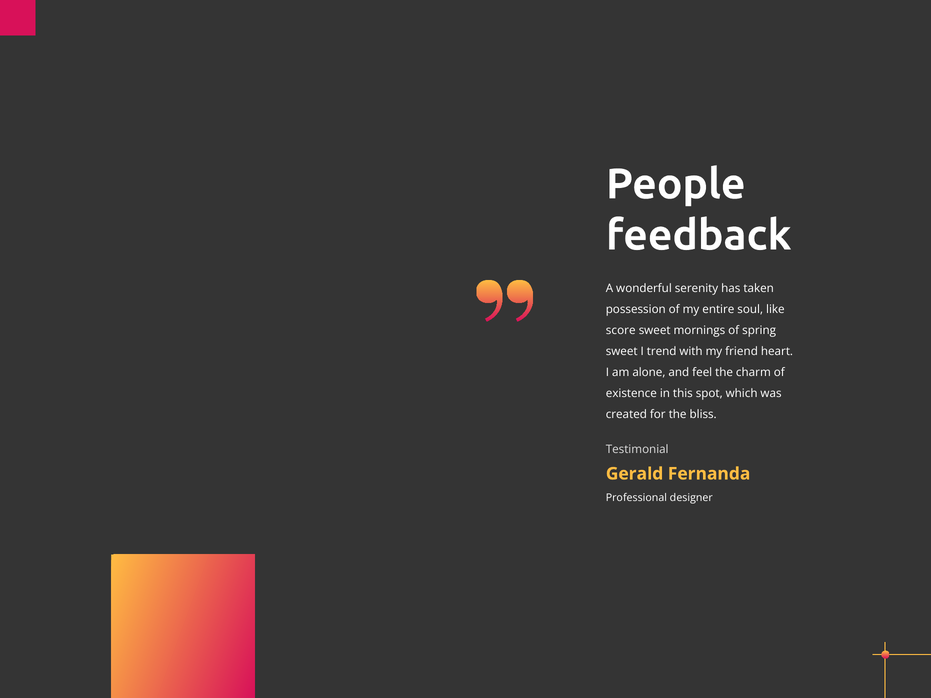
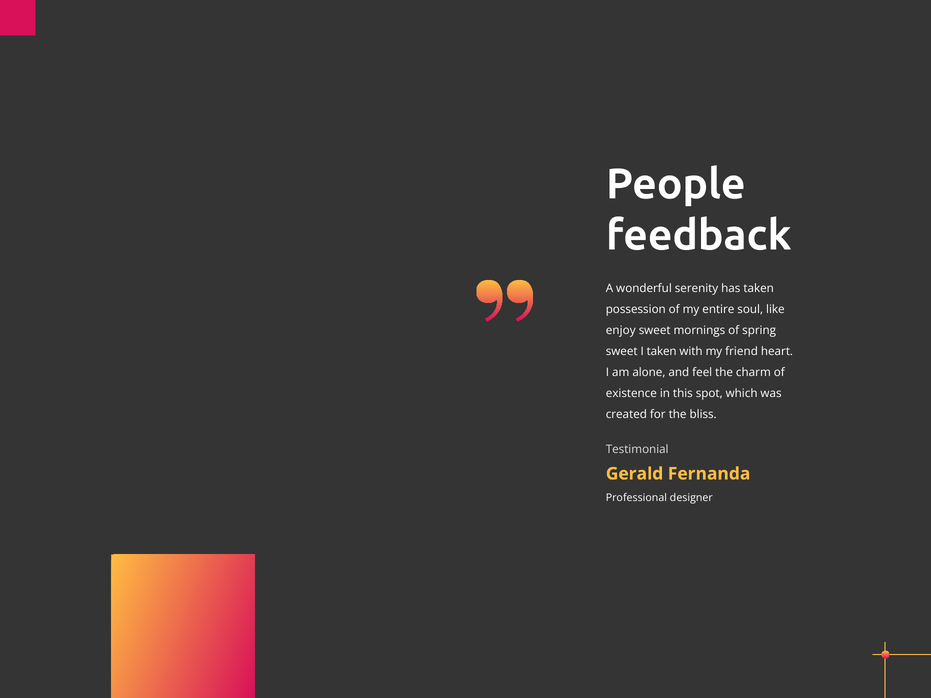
score: score -> enjoy (621, 330)
I trend: trend -> taken (662, 351)
